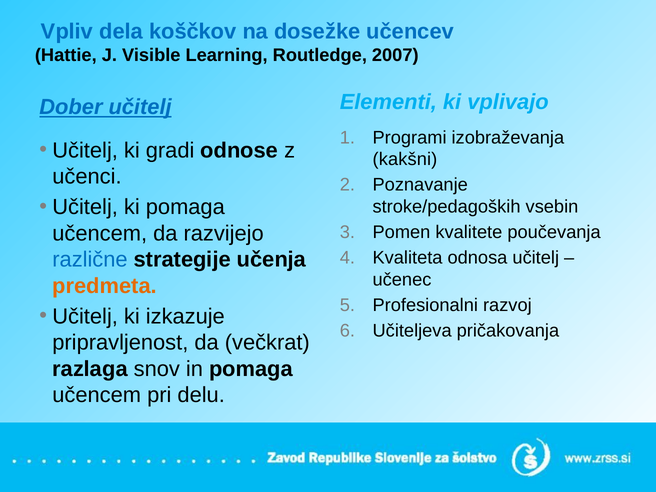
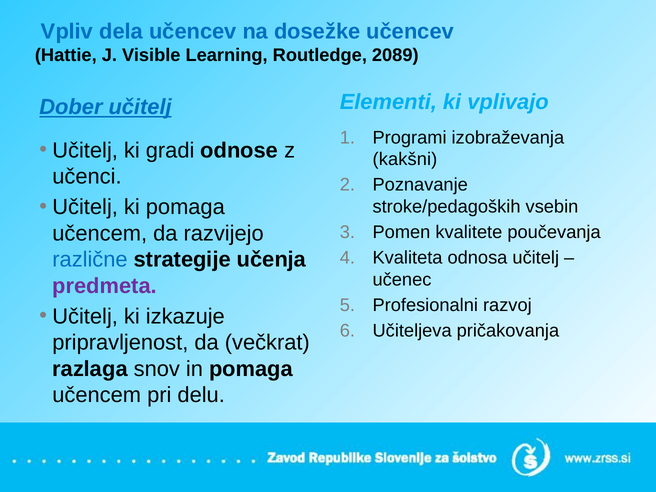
dela koščkov: koščkov -> učencev (193, 32)
2007: 2007 -> 2089 (395, 55)
predmeta colour: orange -> purple (105, 286)
